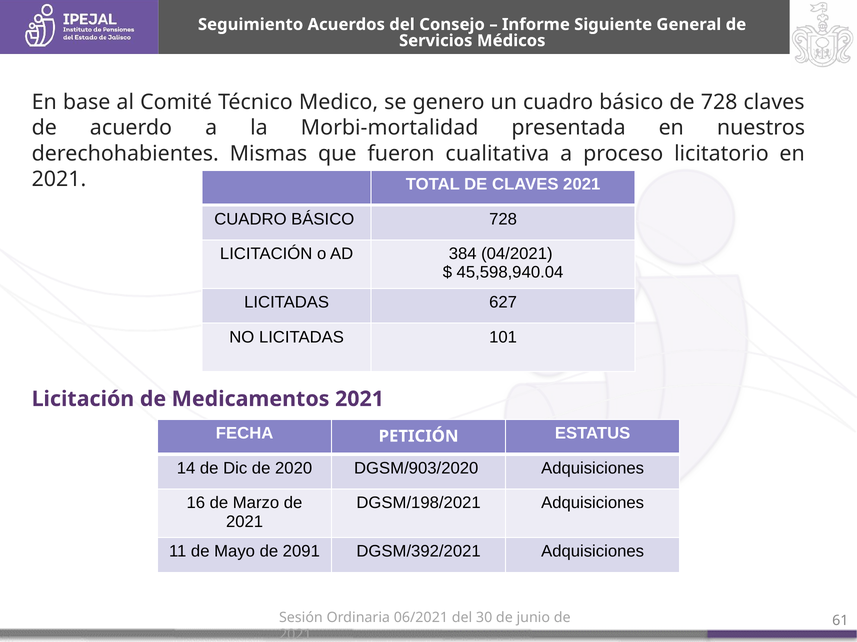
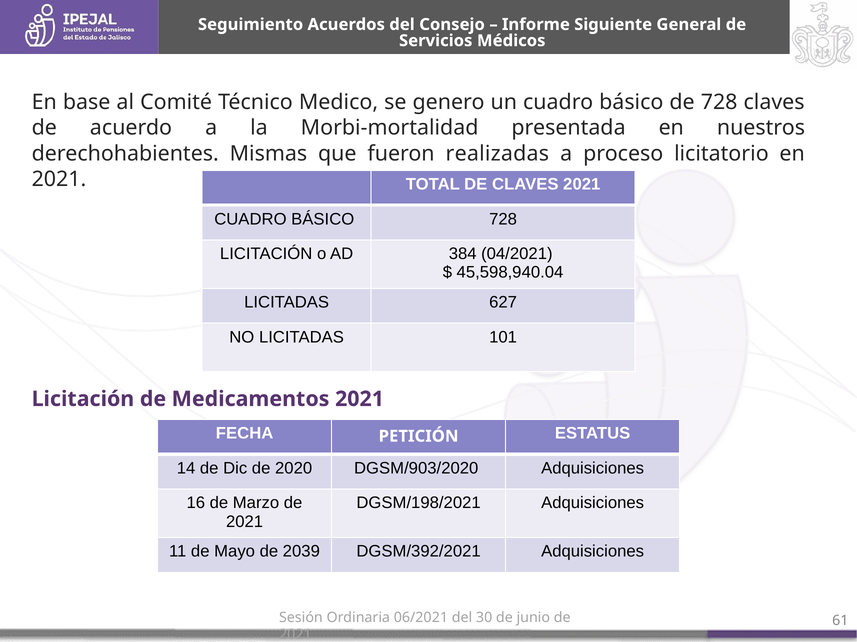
cualitativa: cualitativa -> realizadas (497, 154)
2091: 2091 -> 2039 (301, 552)
